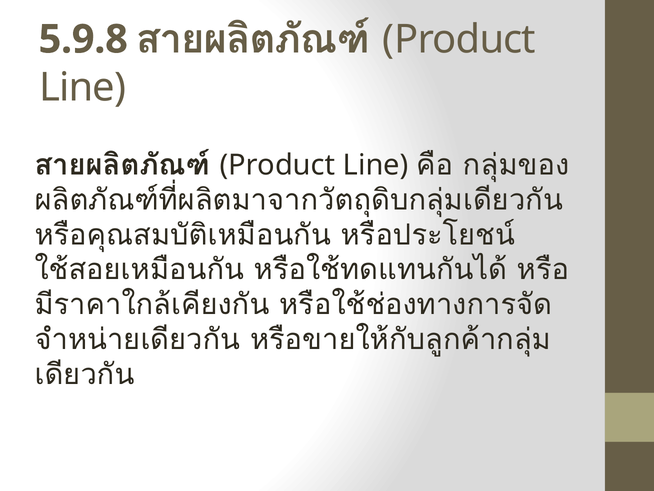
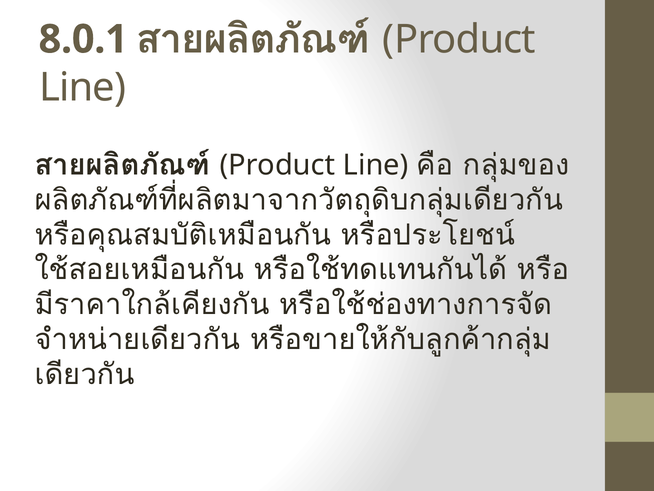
5.9.8: 5.9.8 -> 8.0.1 (83, 39)
